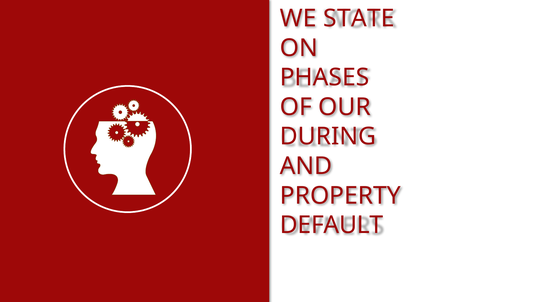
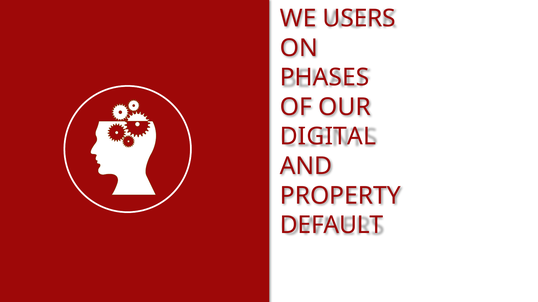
STATE: STATE -> USERS (359, 18)
DURING: DURING -> DIGITAL (328, 137)
